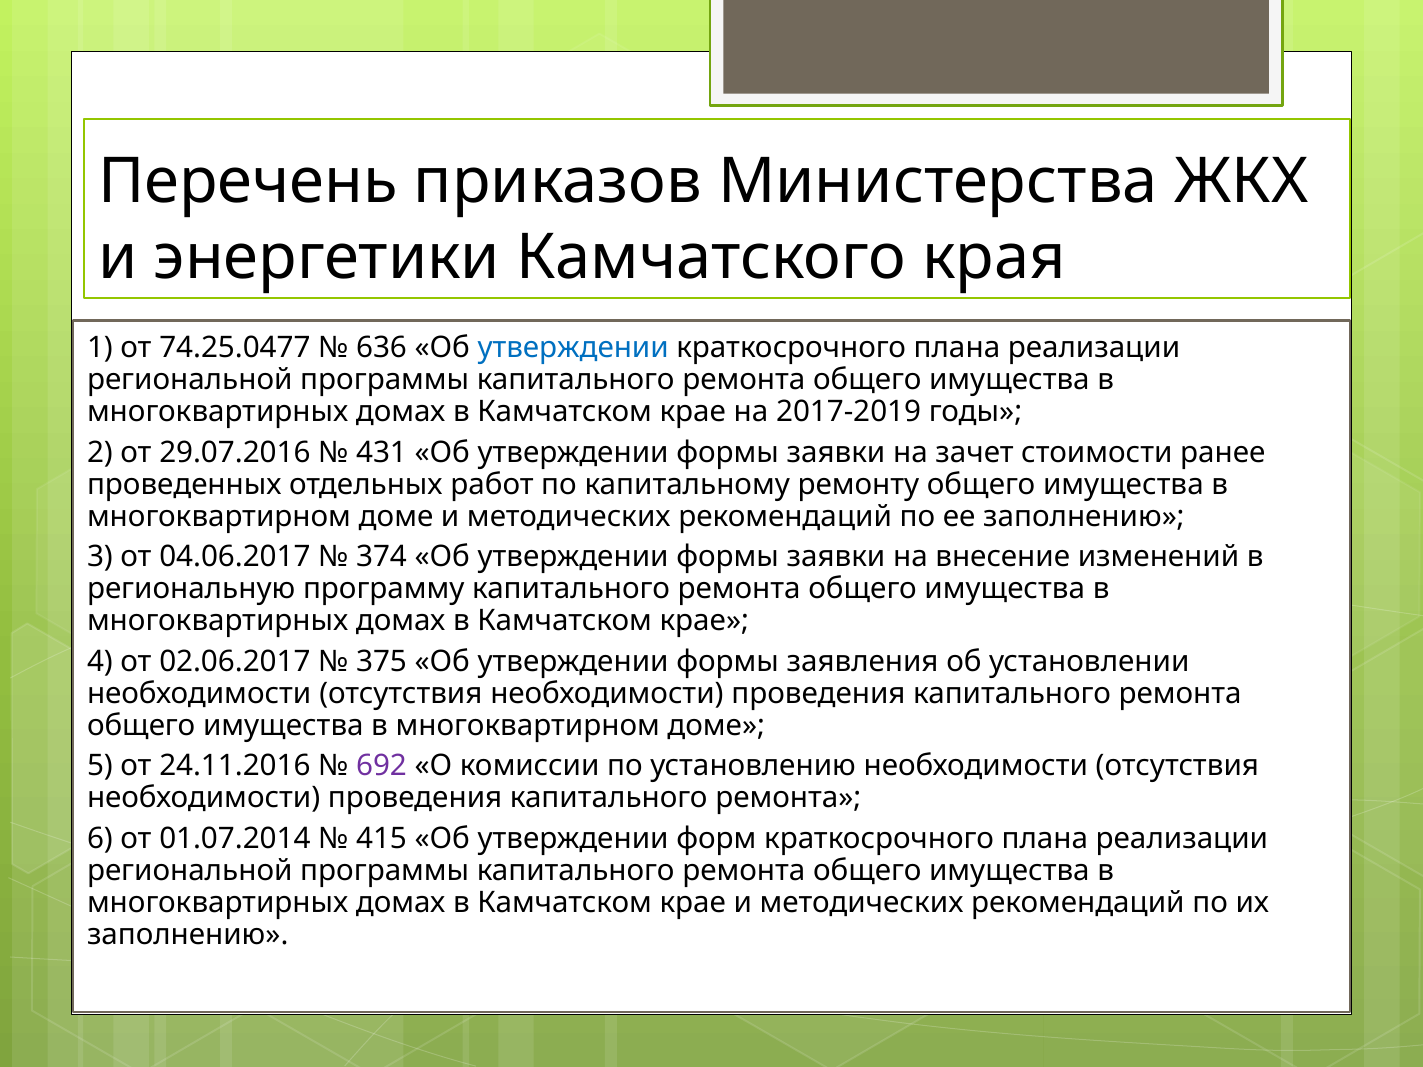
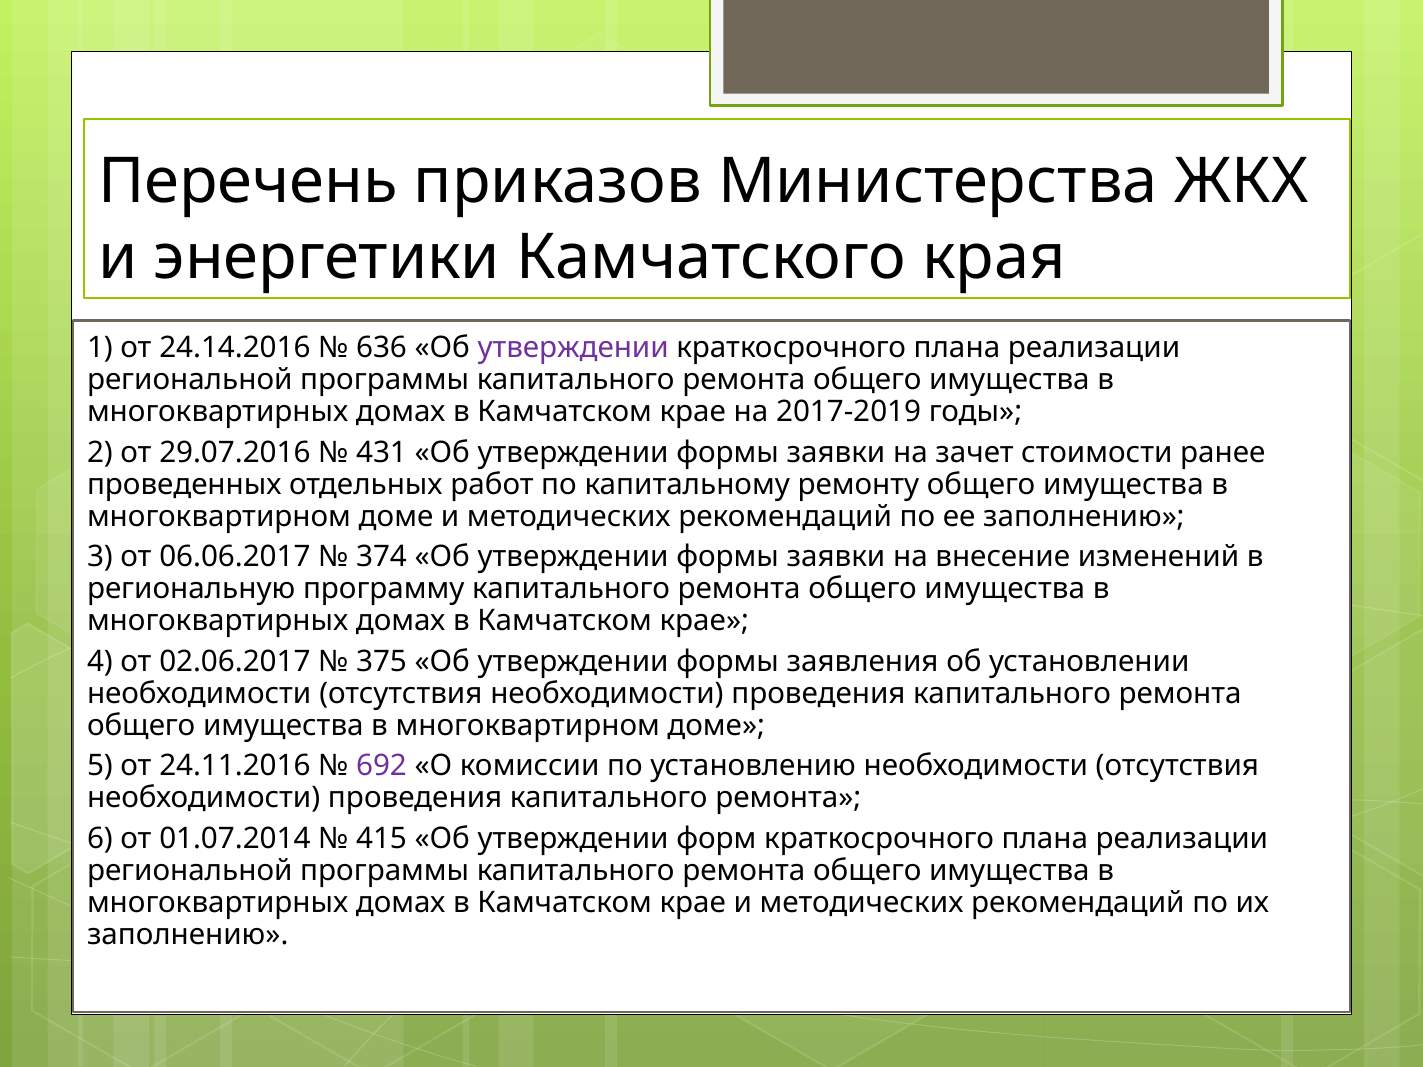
74.25.0477: 74.25.0477 -> 24.14.2016 (235, 348)
утверждении colour: blue -> purple (573, 348)
04.06.2017: 04.06.2017 -> 06.06.2017 (235, 557)
